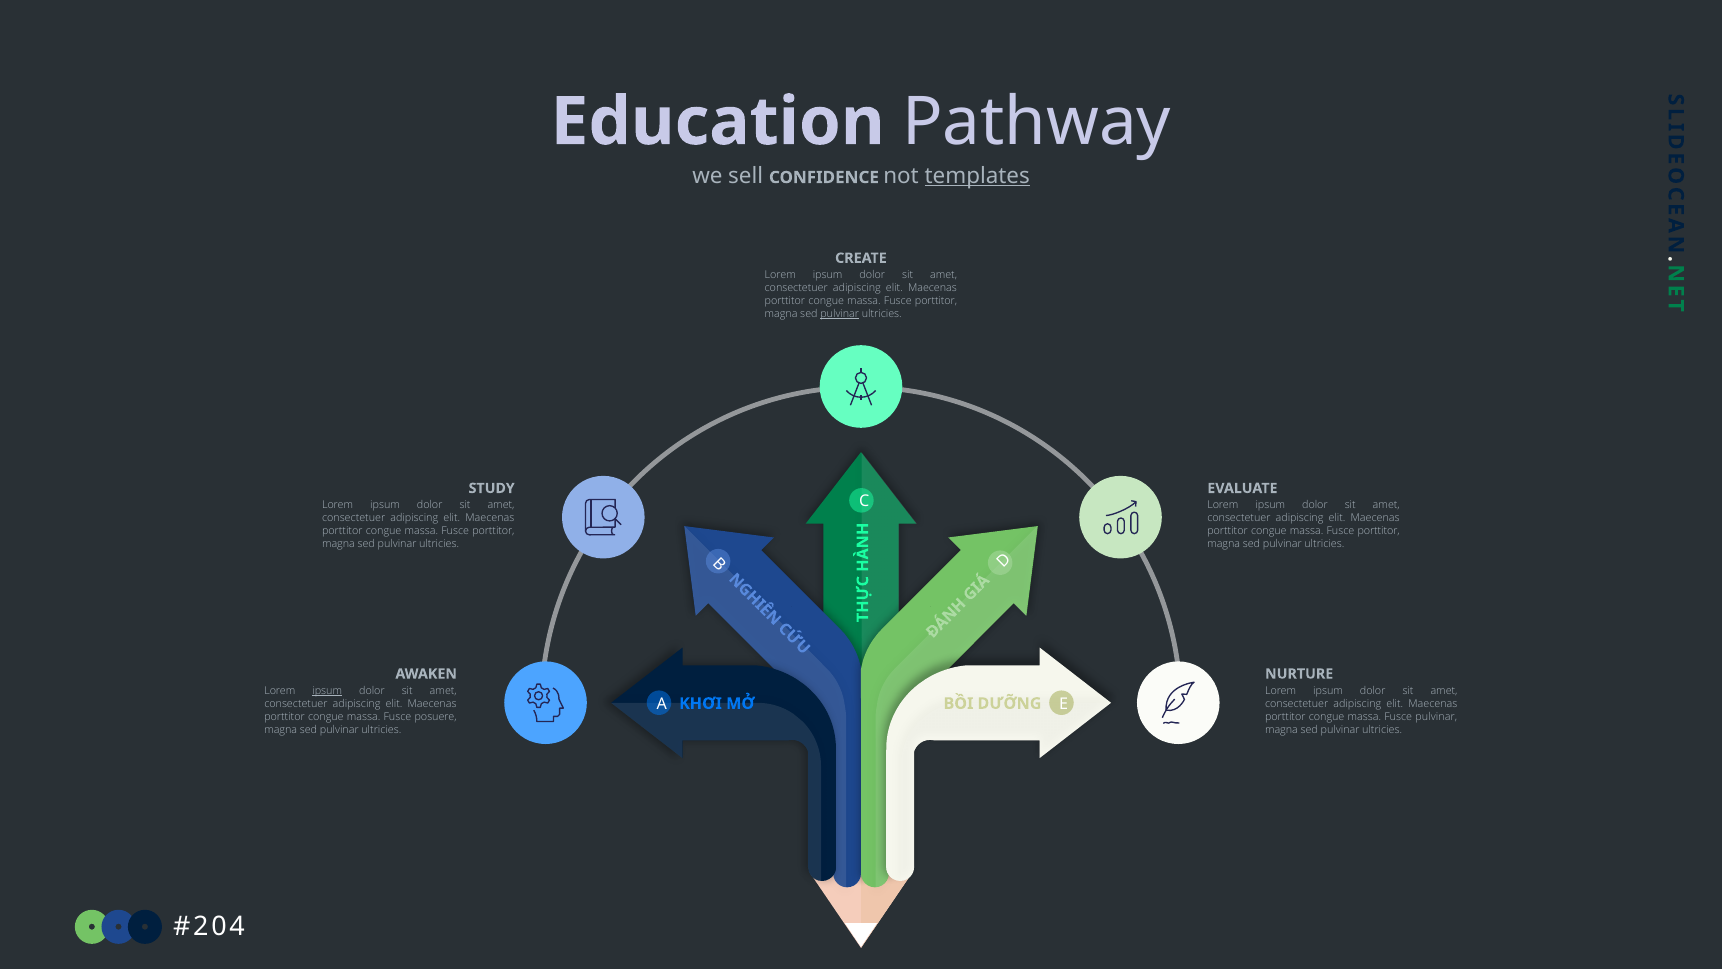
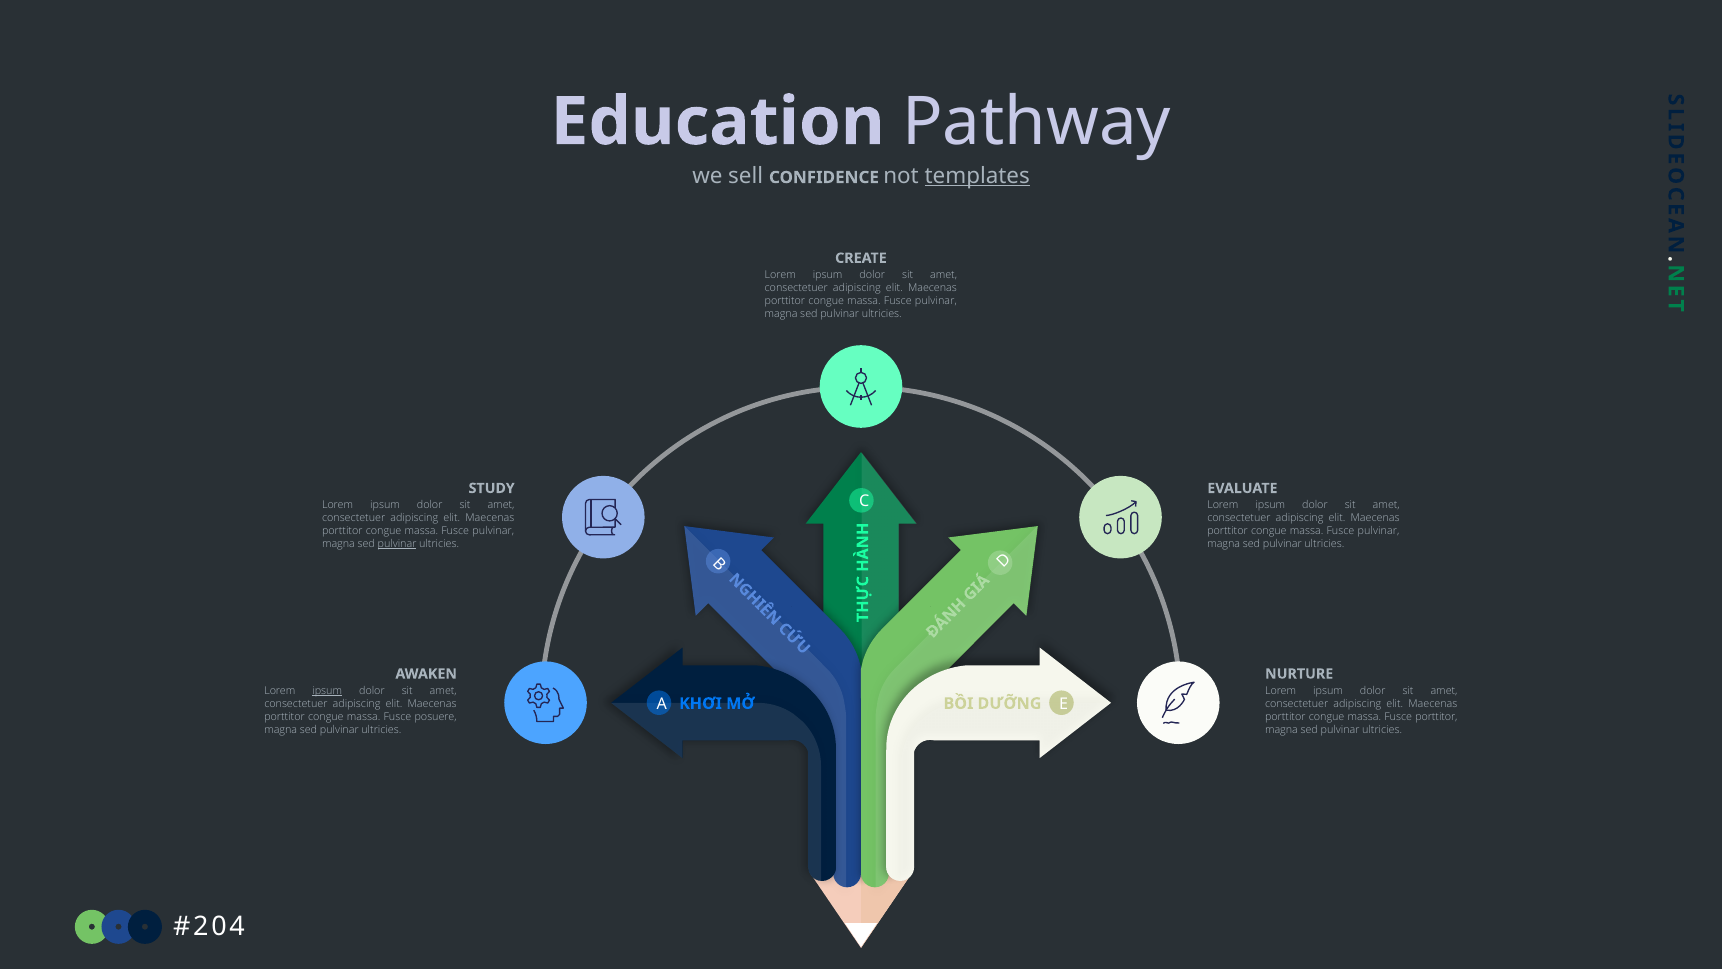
porttitor: porttitor -> pulvinar (936, 301)
pulvinar underline: present -> none (840, 314)
porttitor: porttitor -> pulvinar (493, 531)
porttitor: porttitor -> pulvinar (1379, 531)
pulvinar underline: none -> present (397, 544)
Fusce pulvinar: pulvinar -> porttitor (1436, 717)
